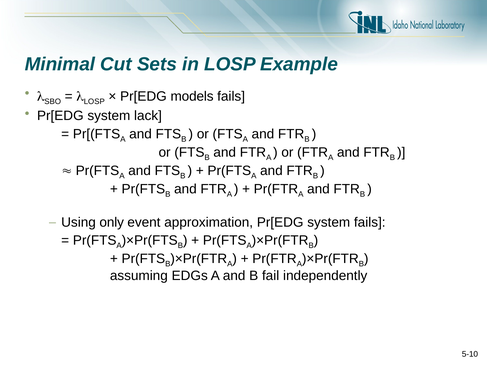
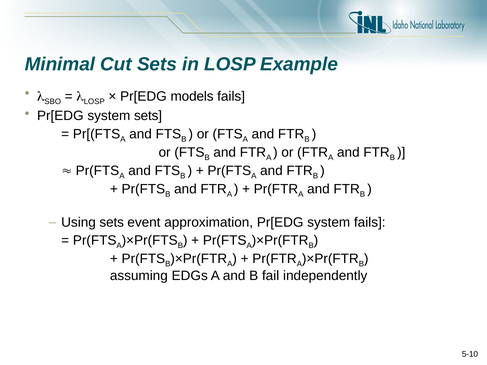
system lack: lack -> sets (148, 116)
Using only: only -> sets (112, 223)
